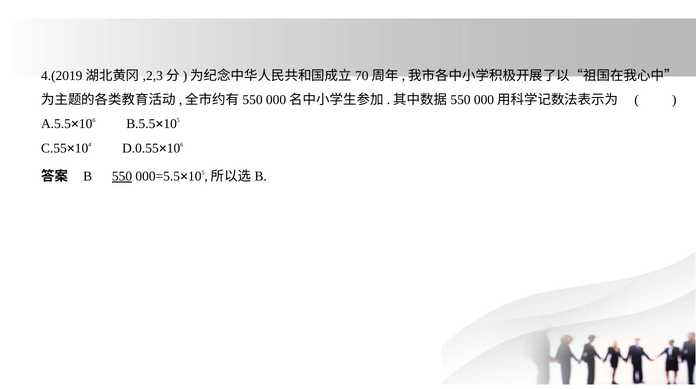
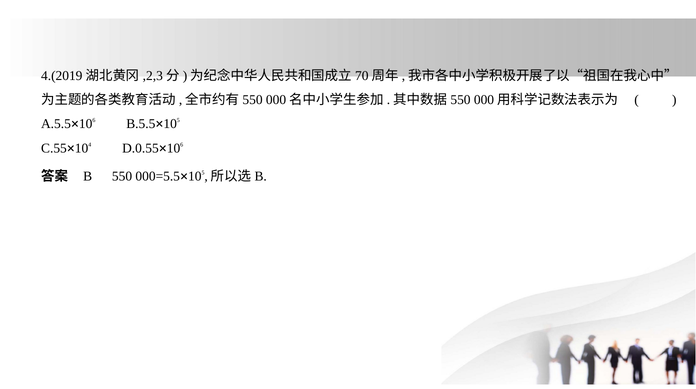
550 underline: present -> none (122, 176)
